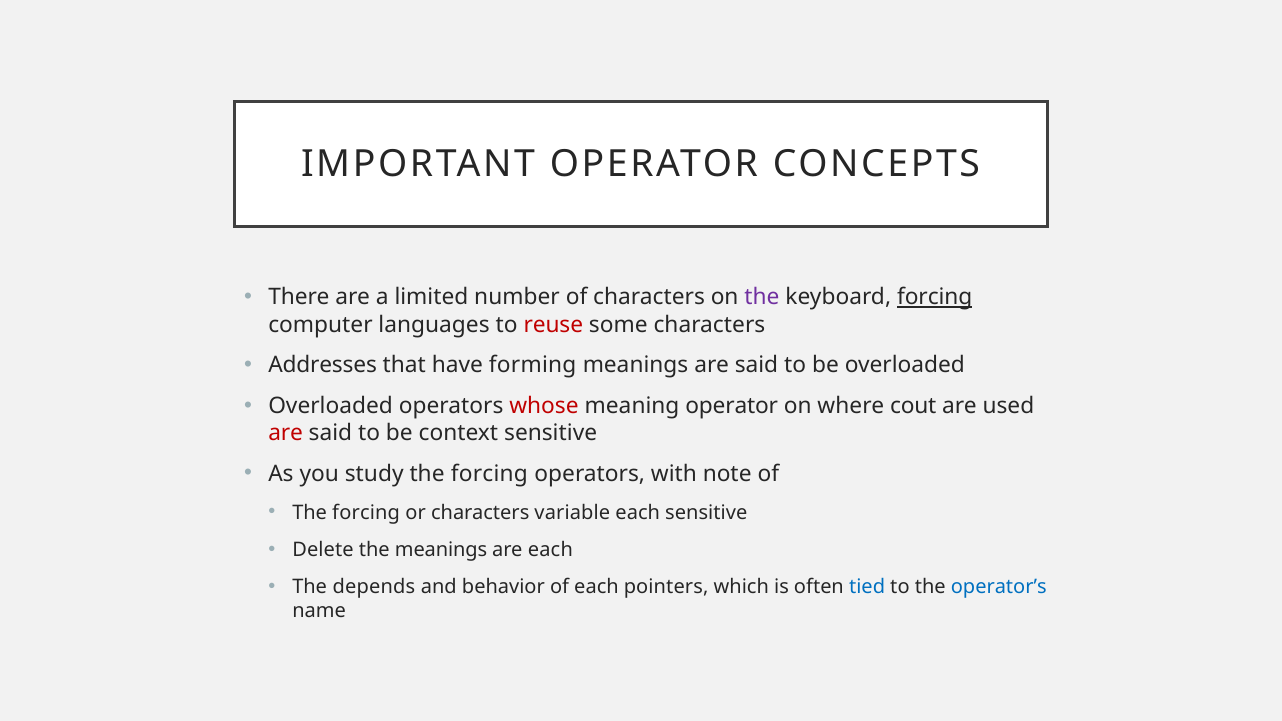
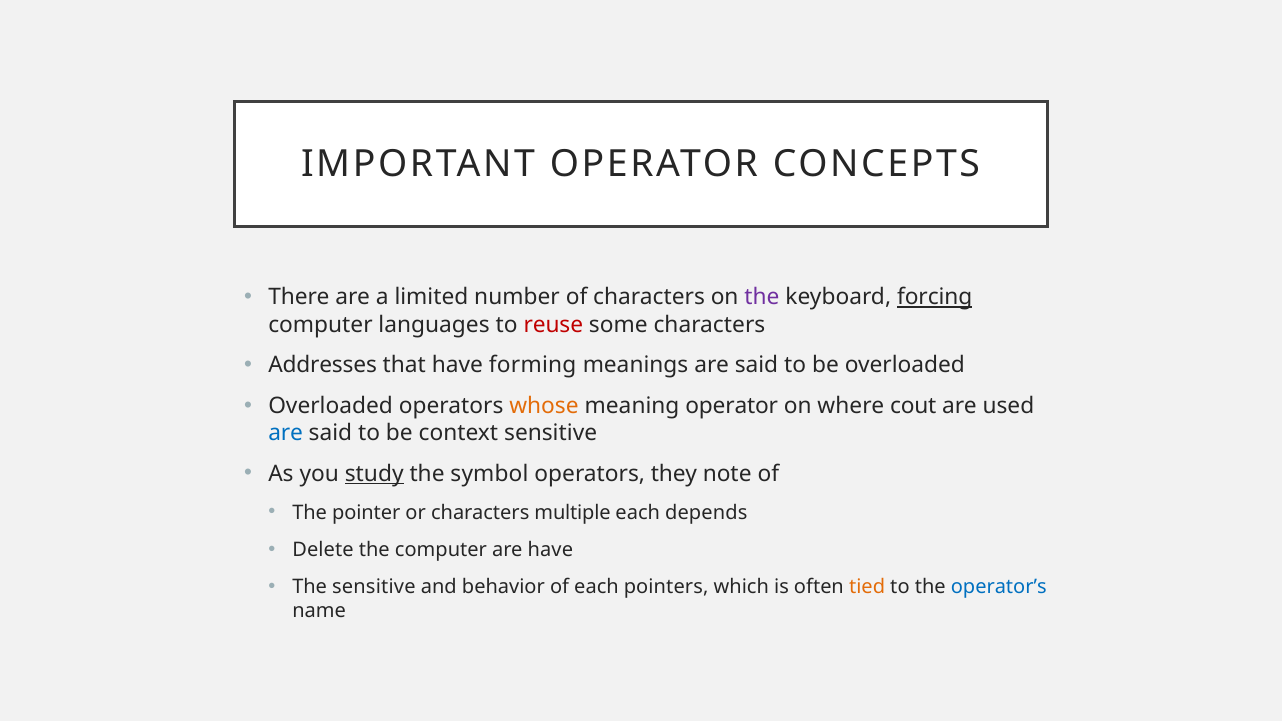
whose colour: red -> orange (544, 406)
are colour: red -> blue (286, 433)
study underline: none -> present (374, 474)
forcing: forcing -> symbol (489, 474)
with: with -> they (674, 474)
forcing: forcing -> pointer (366, 513)
variable: variable -> multiple (573, 513)
each sensitive: sensitive -> depends (706, 513)
the meanings: meanings -> computer (441, 550)
are each: each -> have (550, 550)
The depends: depends -> sensitive (374, 587)
tied colour: blue -> orange (867, 587)
